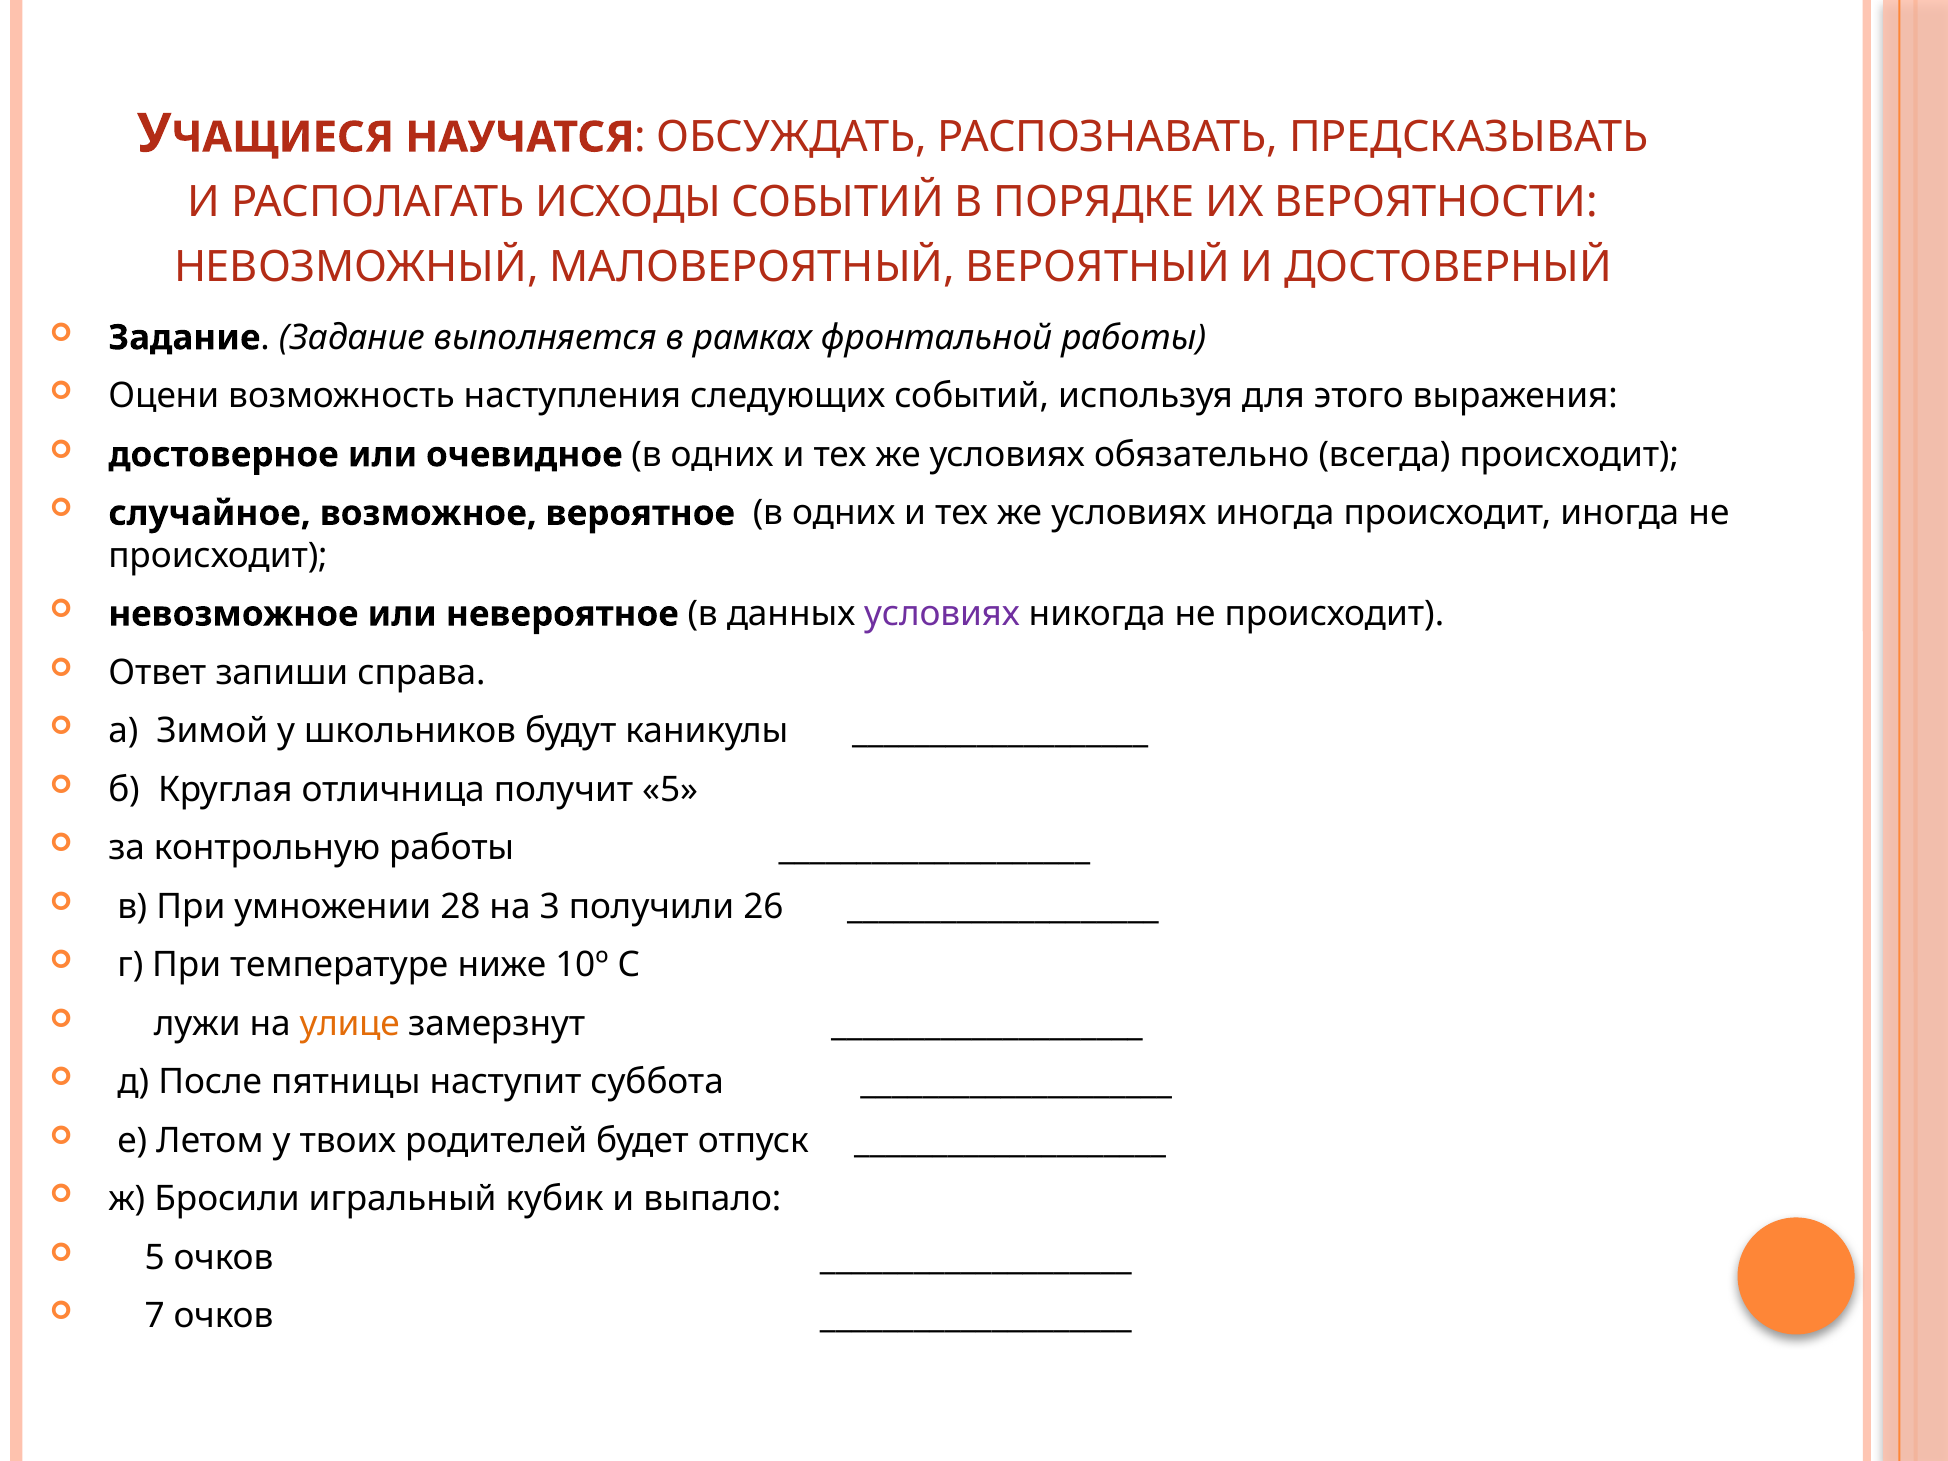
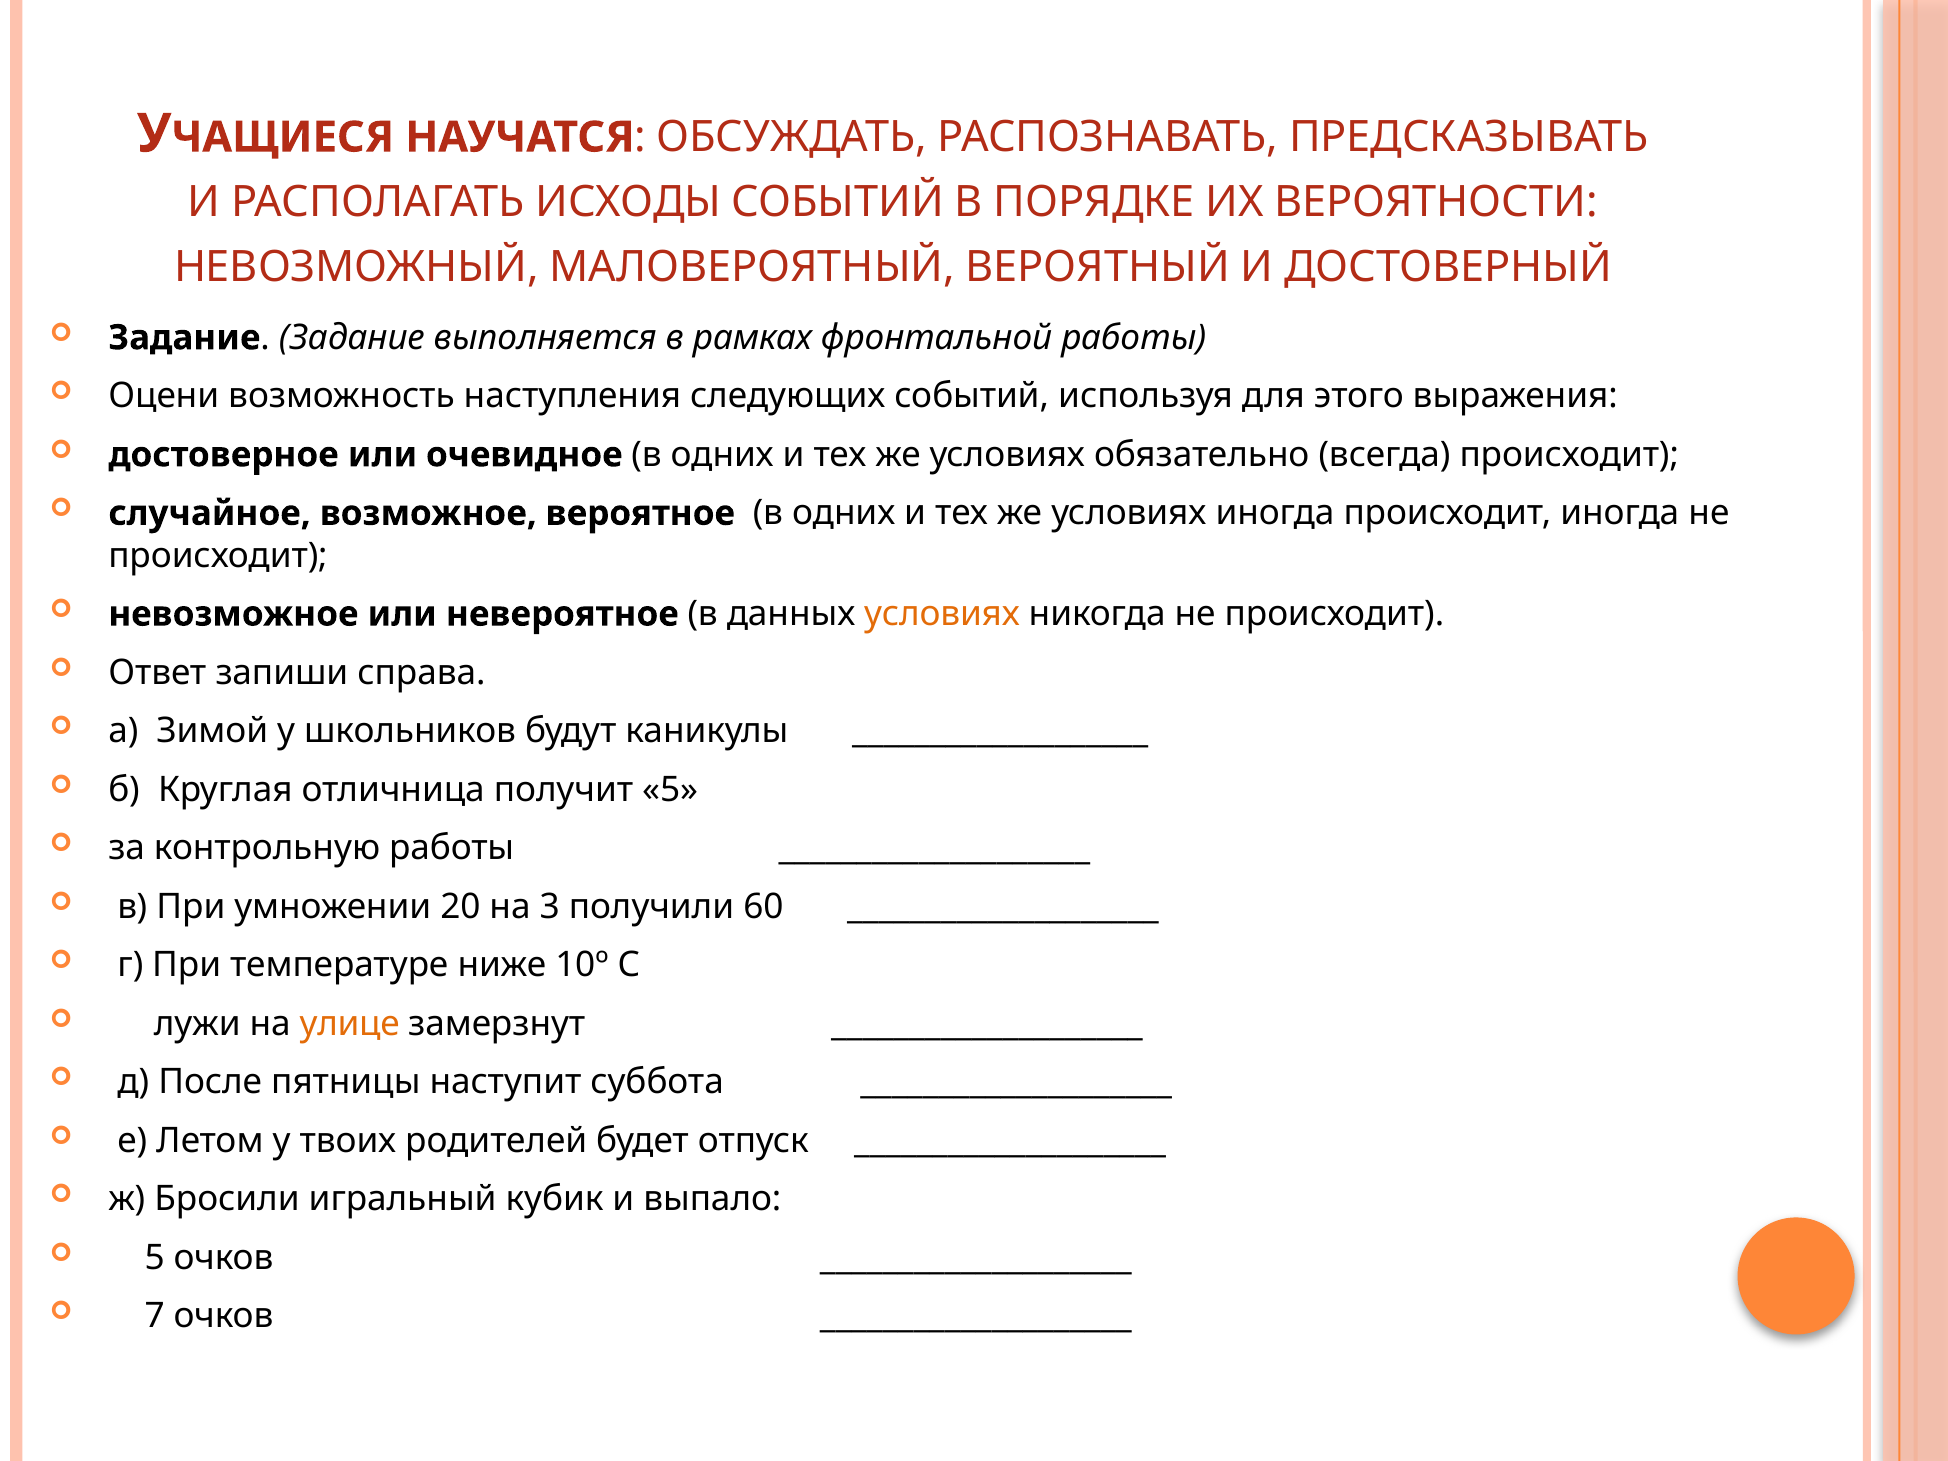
условиях colour: purple -> orange (942, 614)
28: 28 -> 20 (460, 907)
26: 26 -> 60 (763, 907)
